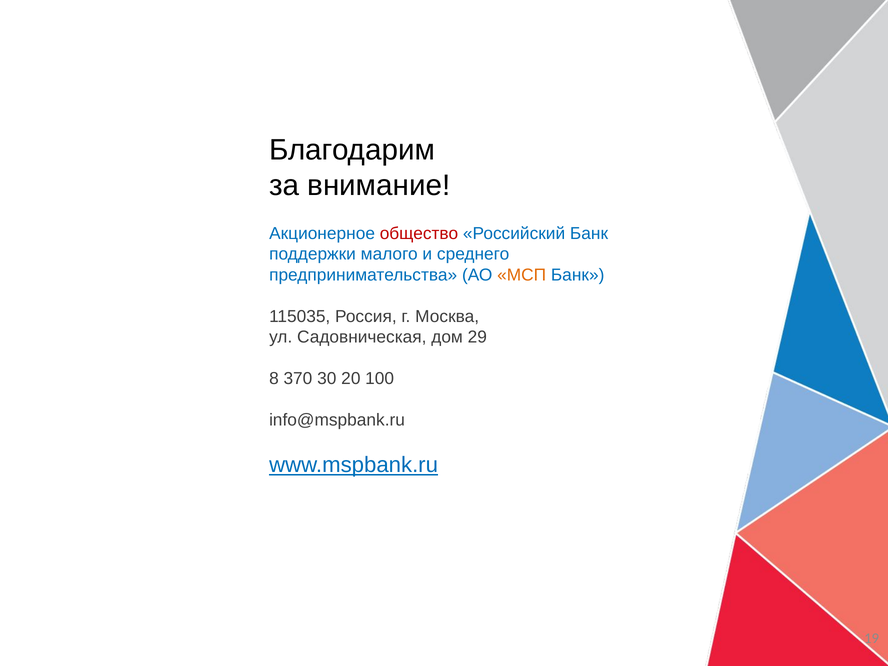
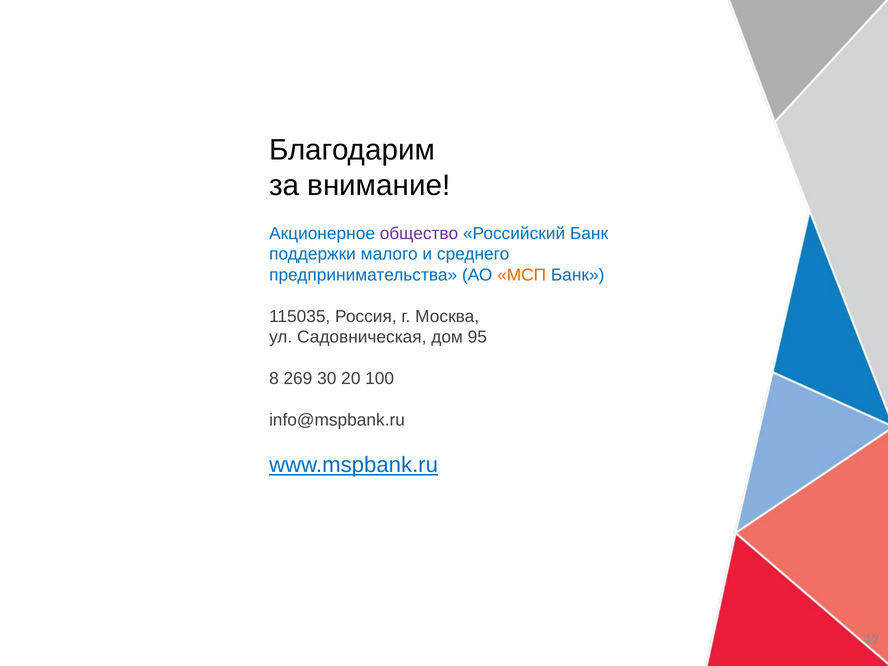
общество colour: red -> purple (419, 234)
29: 29 -> 95 (477, 337)
370: 370 -> 269 (298, 379)
